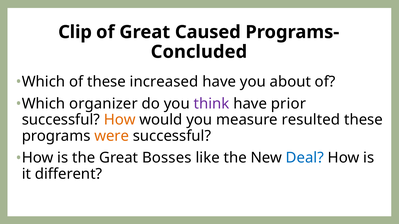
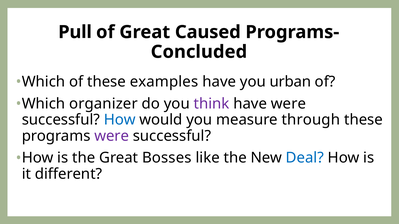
Clip: Clip -> Pull (75, 32)
increased: increased -> examples (164, 82)
about: about -> urban (290, 82)
have prior: prior -> were (288, 104)
How colour: orange -> blue (120, 120)
resulted: resulted -> through (311, 120)
were colour: orange -> purple (112, 136)
